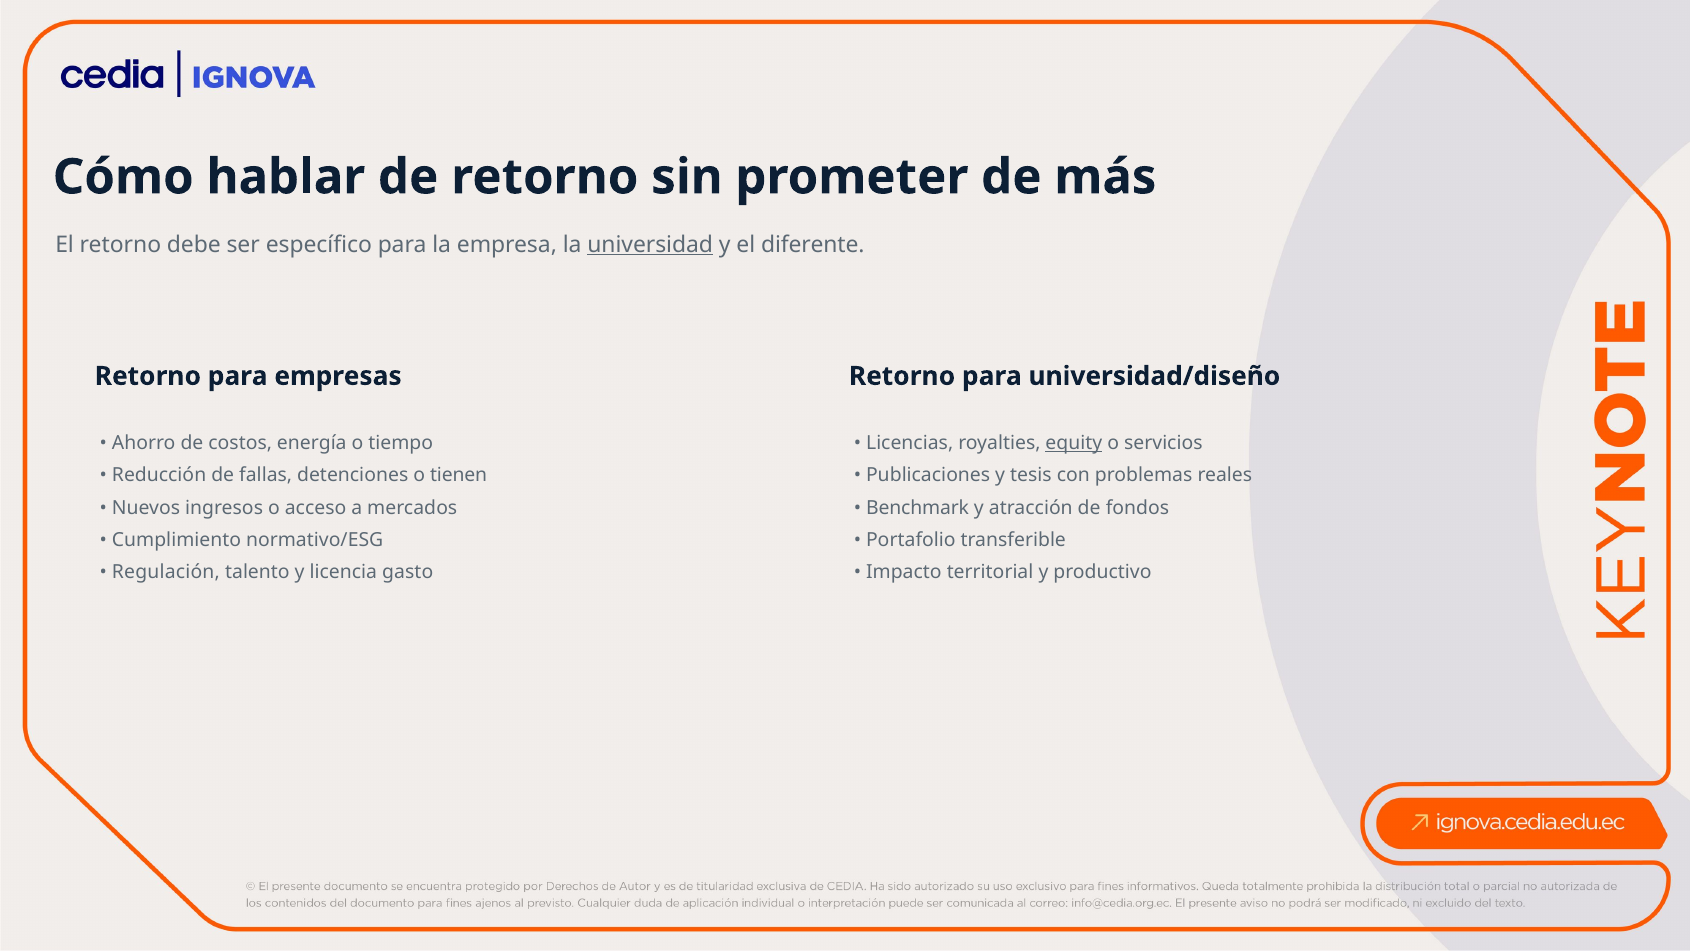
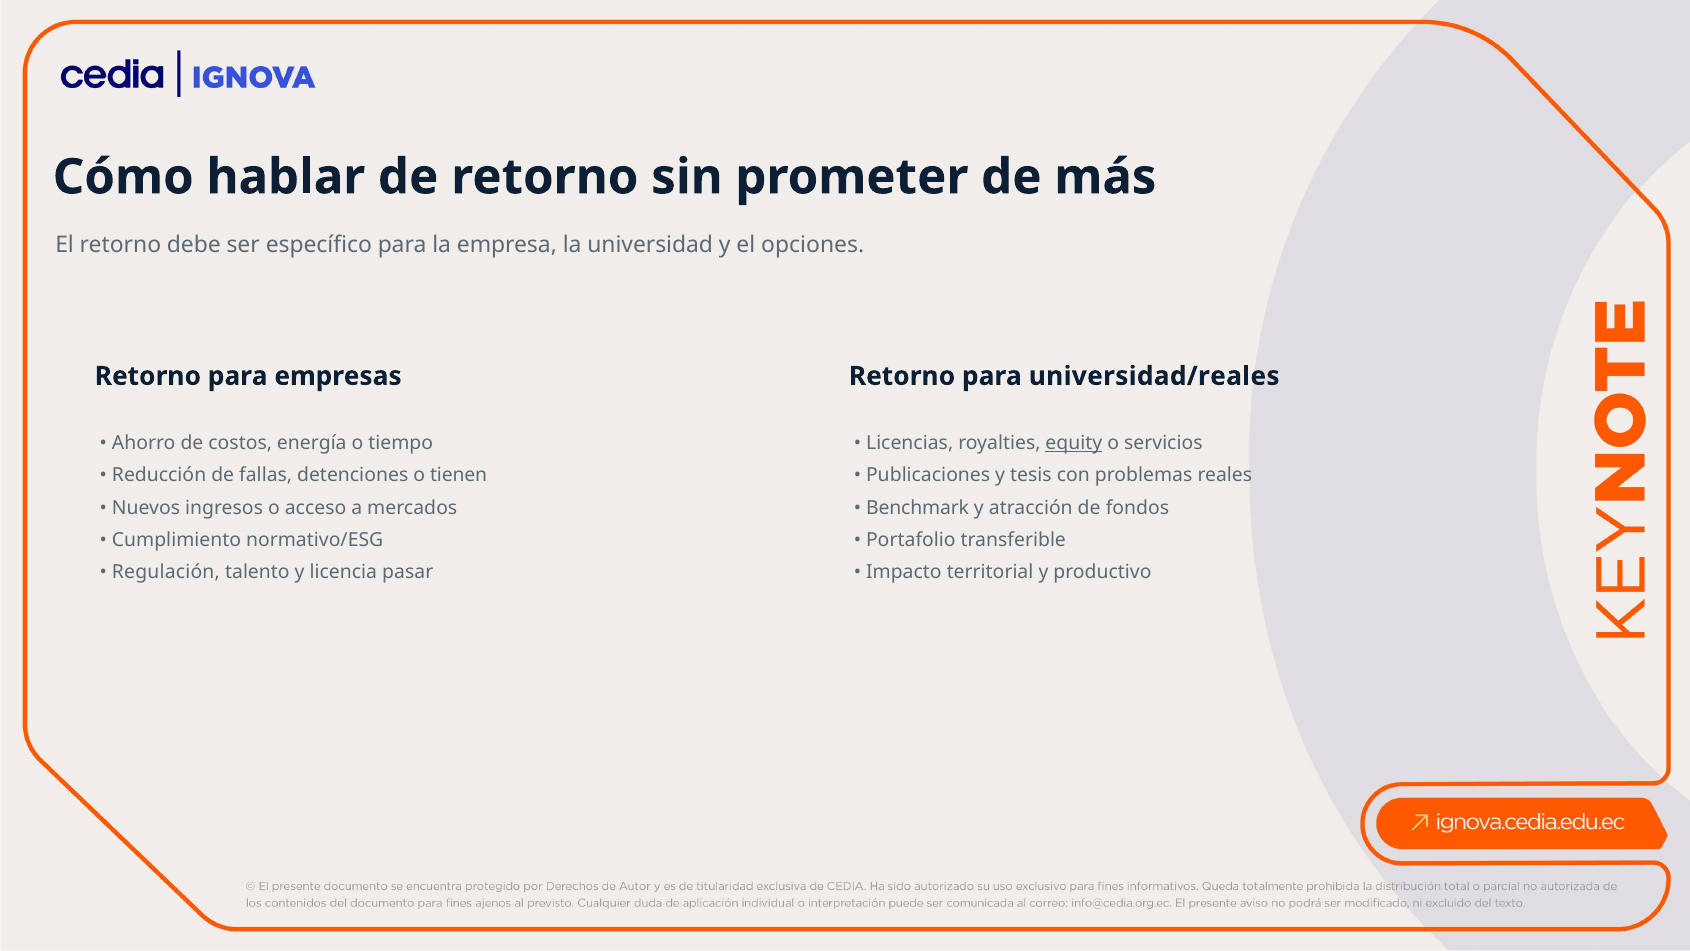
universidad underline: present -> none (650, 244)
diferente: diferente -> opciones (813, 244)
universidad/diseño: universidad/diseño -> universidad/reales (1154, 376)
gasto: gasto -> pasar (408, 572)
